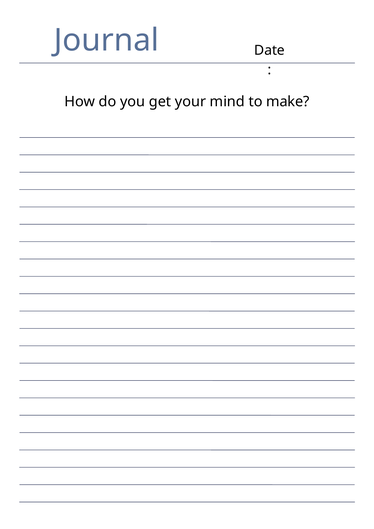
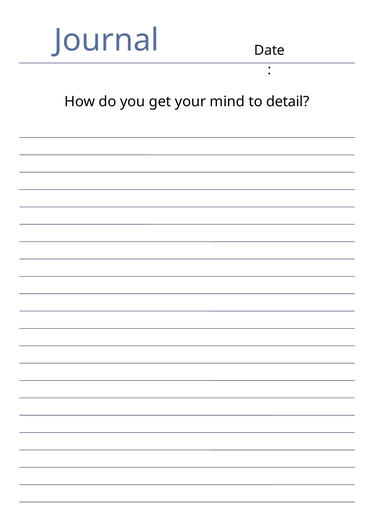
make: make -> detail (288, 102)
